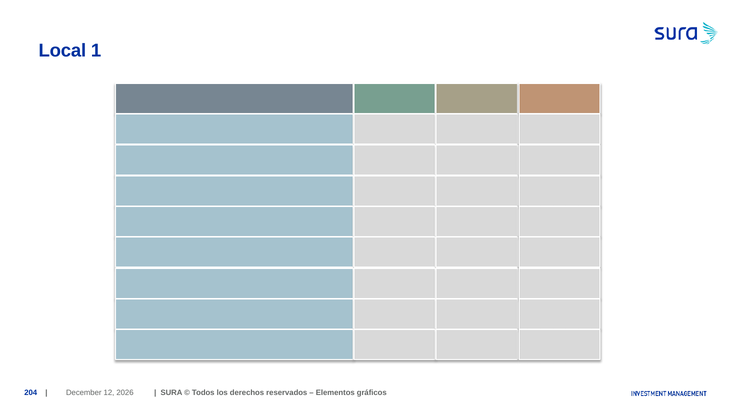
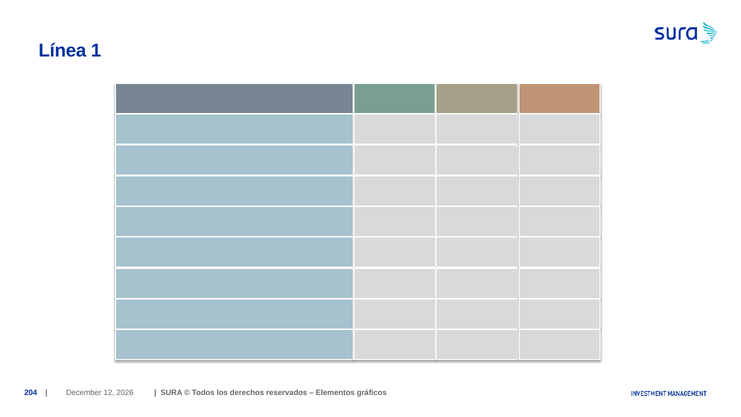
Local: Local -> Línea (62, 51)
